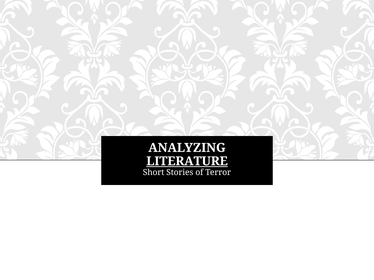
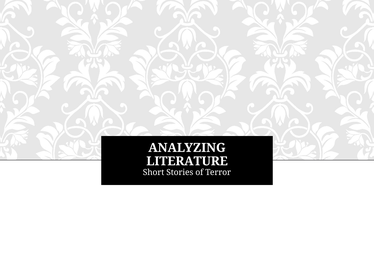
LITERATURE underline: present -> none (187, 161)
